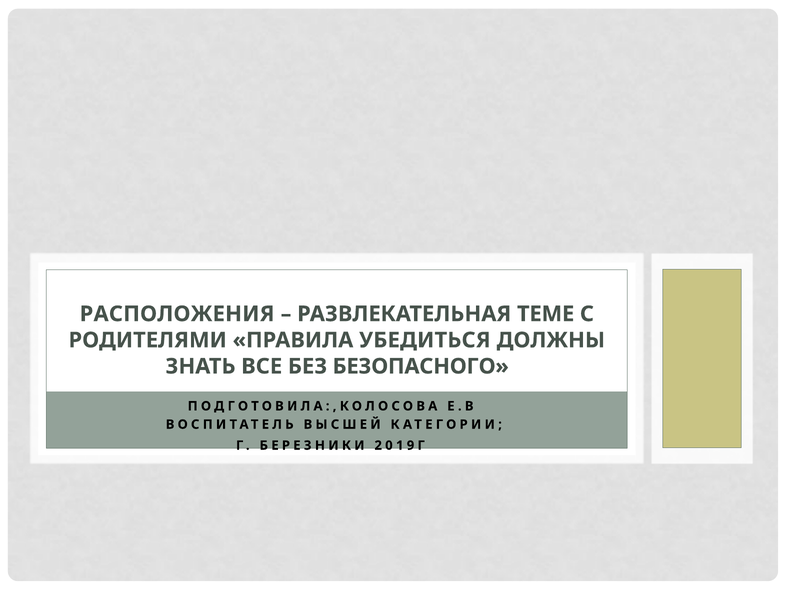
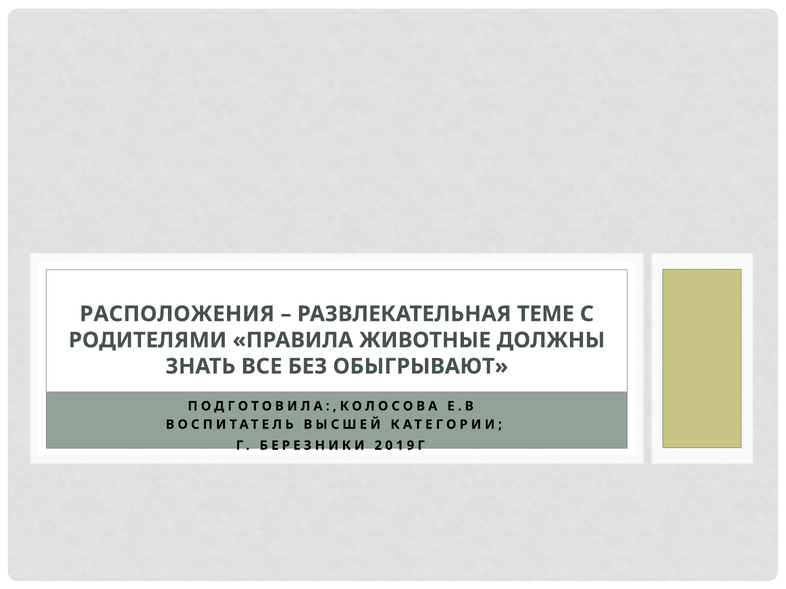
УБЕДИТЬСЯ: УБЕДИТЬСЯ -> ЖИВОТНЫЕ (425, 340)
БЕЗОПАСНОГО: БЕЗОПАСНОГО -> ОБЫГРЫВАЮТ (421, 367)
